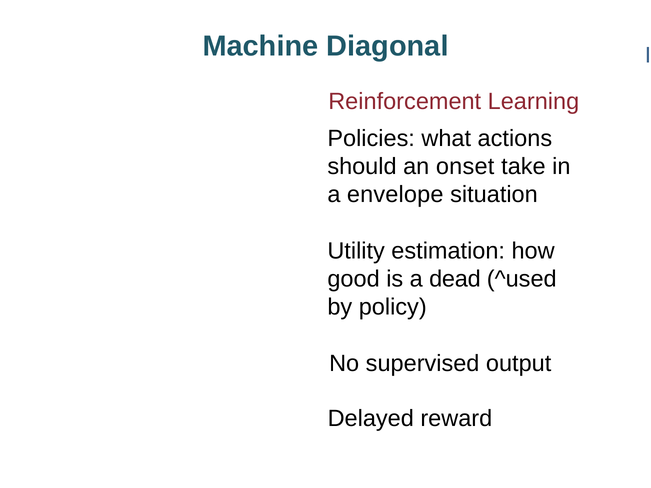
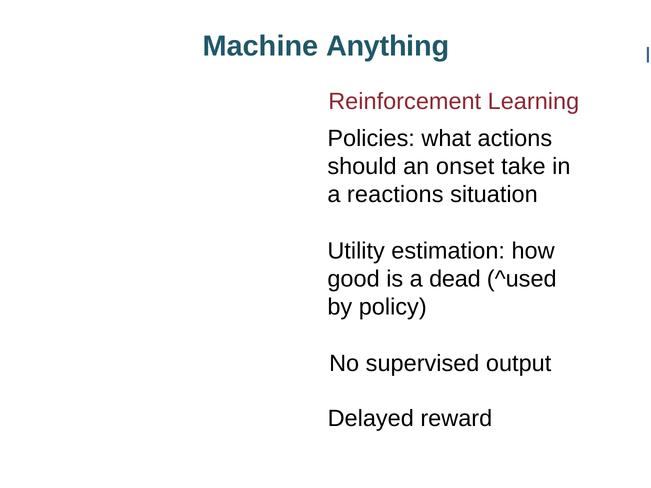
Diagonal: Diagonal -> Anything (388, 46)
envelope: envelope -> reactions (395, 195)
